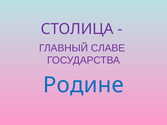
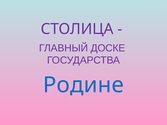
СЛАВЕ: СЛАВЕ -> ДОСКЕ (108, 48)
